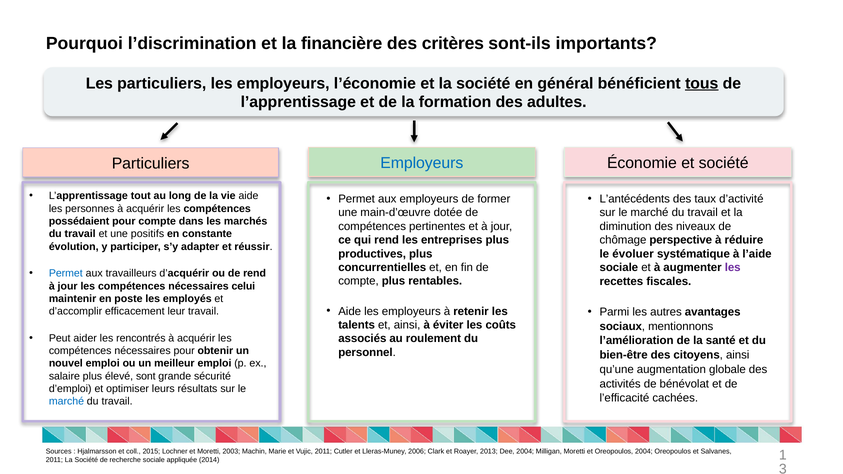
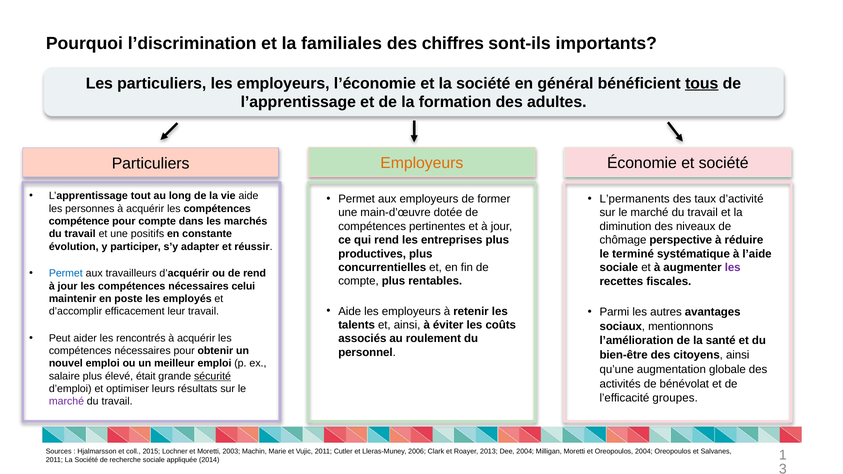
financière: financière -> familiales (342, 43)
critères: critères -> chiffres (453, 43)
Employeurs colour: blue -> orange (422, 163)
L’antécédents: L’antécédents -> L’permanents (635, 199)
possédaient: possédaient -> compétence (79, 221)
évoluer: évoluer -> terminé (633, 254)
sont: sont -> était (146, 376)
sécurité underline: none -> present (213, 376)
cachées: cachées -> groupes (675, 398)
marché colour: blue -> purple (66, 402)
